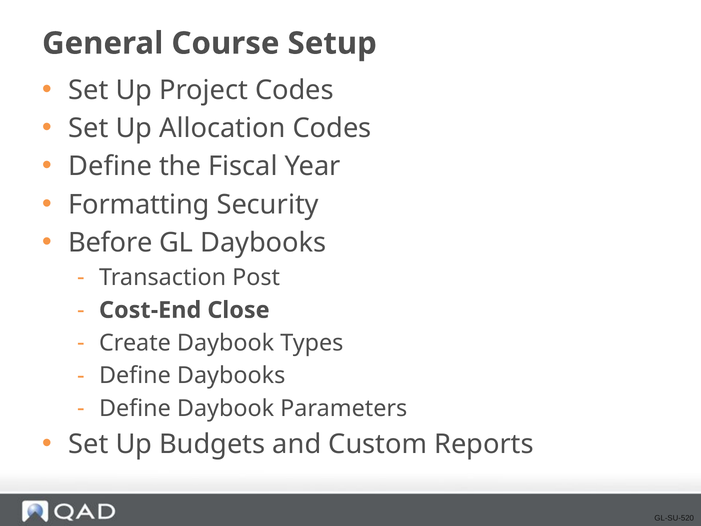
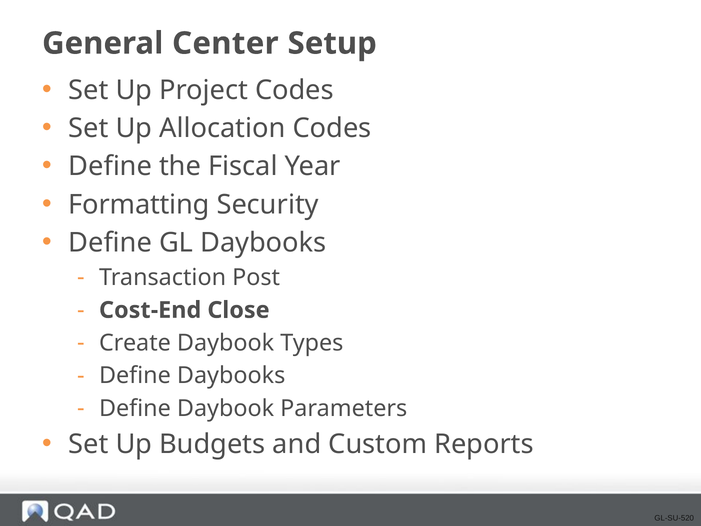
Course: Course -> Center (225, 43)
Before: Before -> Define (110, 243)
